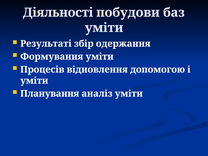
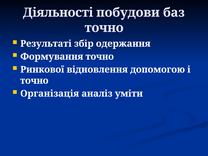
уміти: уміти -> точно (104, 28)
Формування уміти: уміти -> точно (100, 57)
Процесів: Процесів -> Ринкової (42, 70)
уміти: уміти -> точно (34, 81)
Планування: Планування -> Організація (50, 94)
